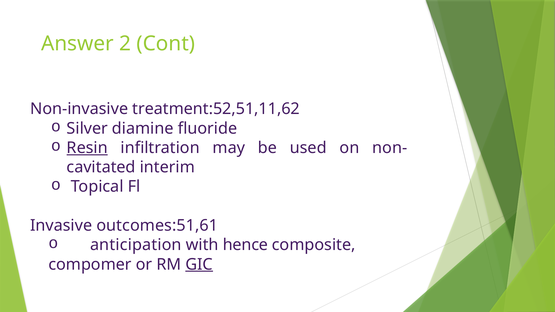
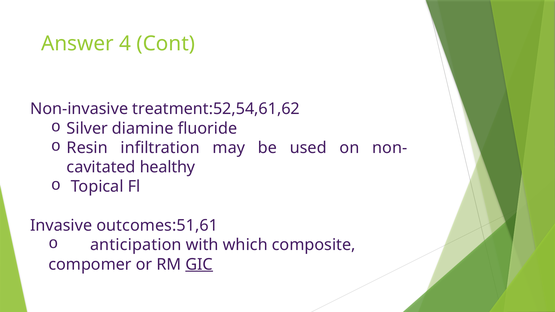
2: 2 -> 4 (125, 44)
treatment:52,51,11,62: treatment:52,51,11,62 -> treatment:52,54,61,62 (216, 109)
Resin underline: present -> none (87, 148)
interim: interim -> healthy (167, 167)
hence: hence -> which (245, 245)
